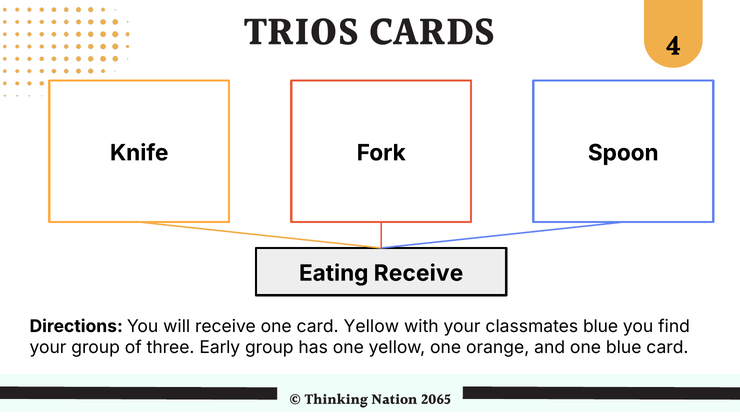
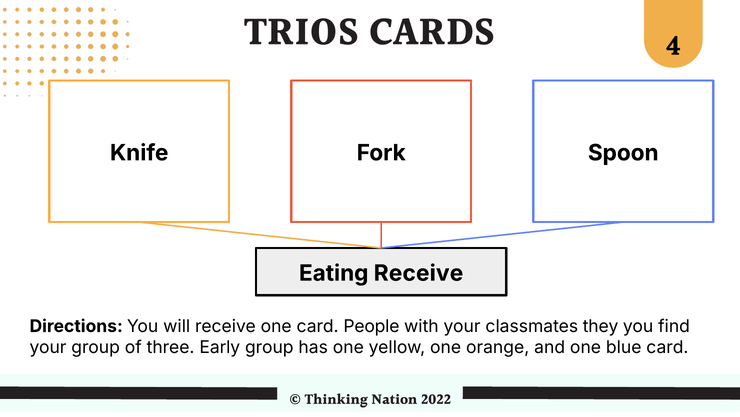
card Yellow: Yellow -> People (371, 326)
classmates blue: blue -> they (601, 326)
2065: 2065 -> 2022 (436, 399)
